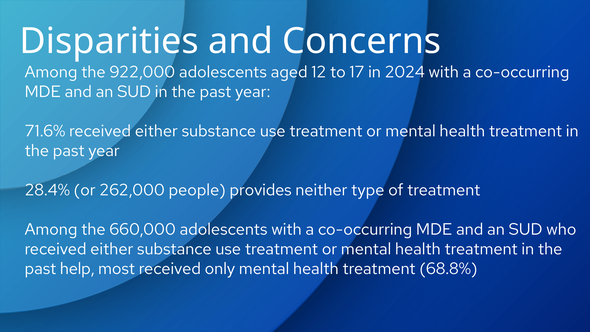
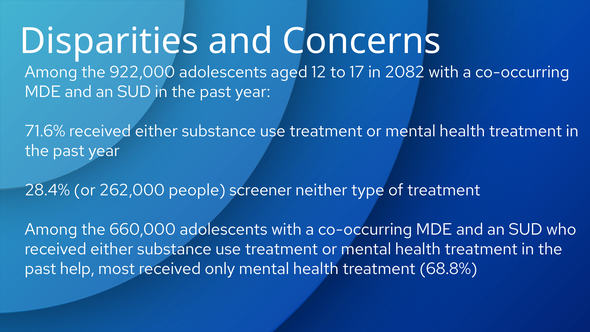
2024: 2024 -> 2082 (405, 72)
provides: provides -> screener (261, 190)
